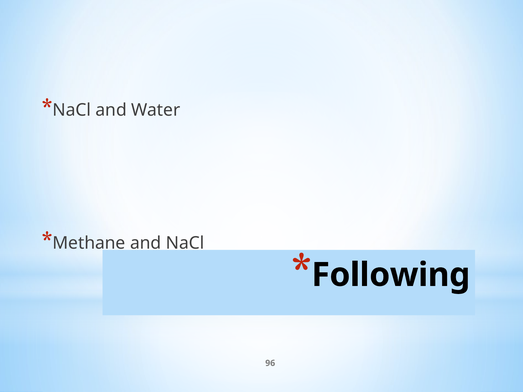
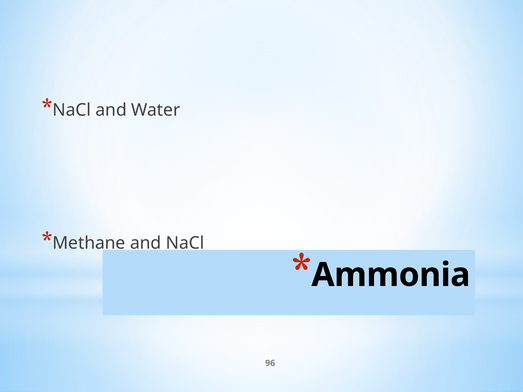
Following: Following -> Ammonia (391, 275)
